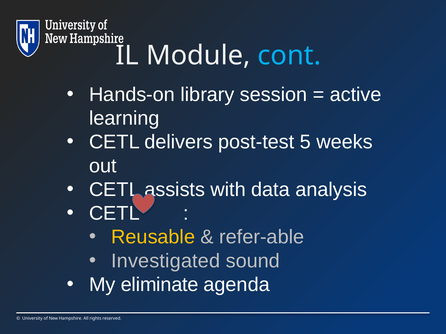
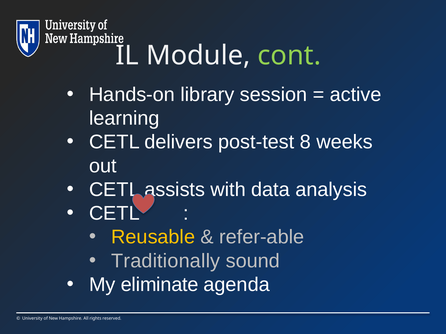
cont colour: light blue -> light green (289, 56)
5: 5 -> 8 (305, 142)
Investigated: Investigated -> Traditionally (166, 261)
